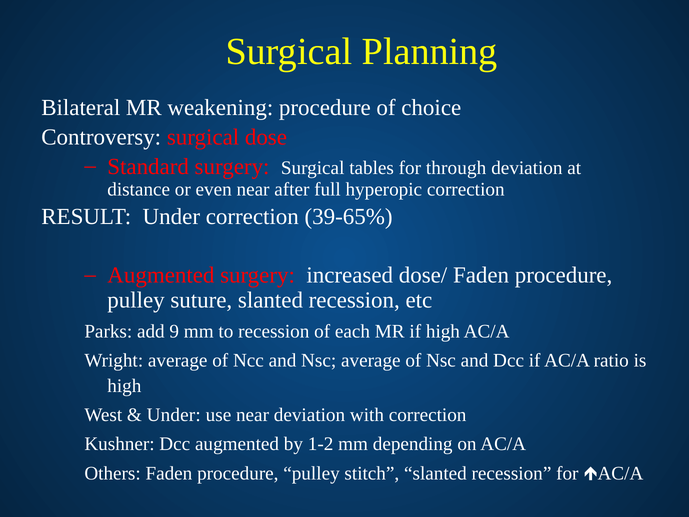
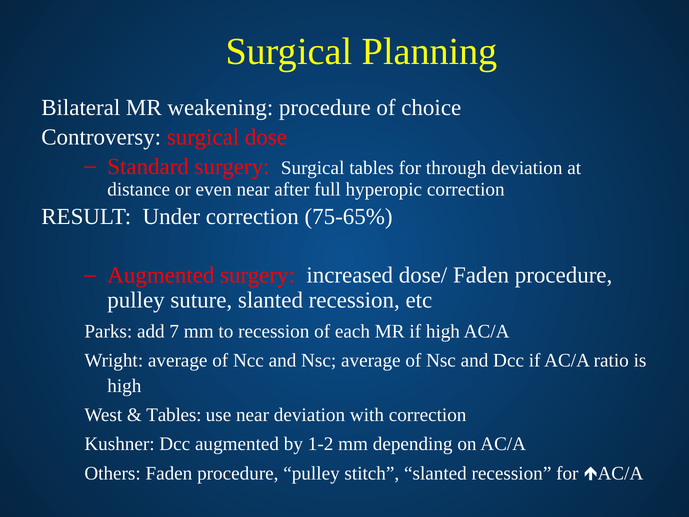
39-65%: 39-65% -> 75-65% (349, 216)
9: 9 -> 7 (174, 331)
Under: Under -> Tables (174, 415)
